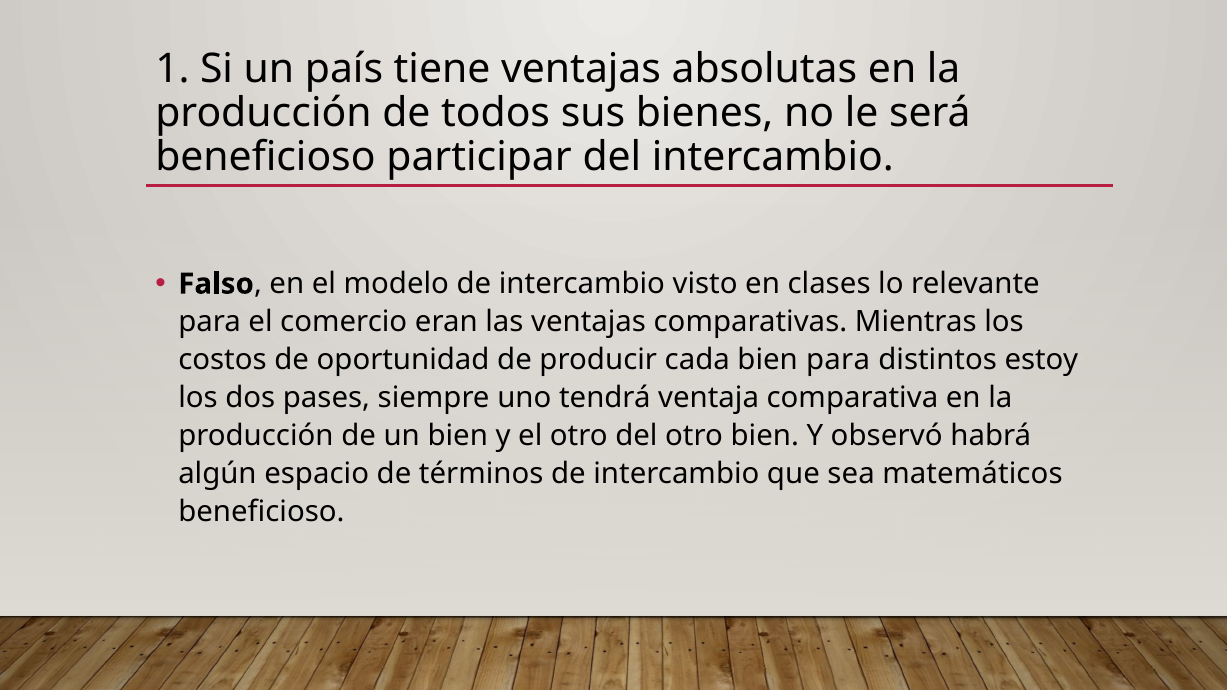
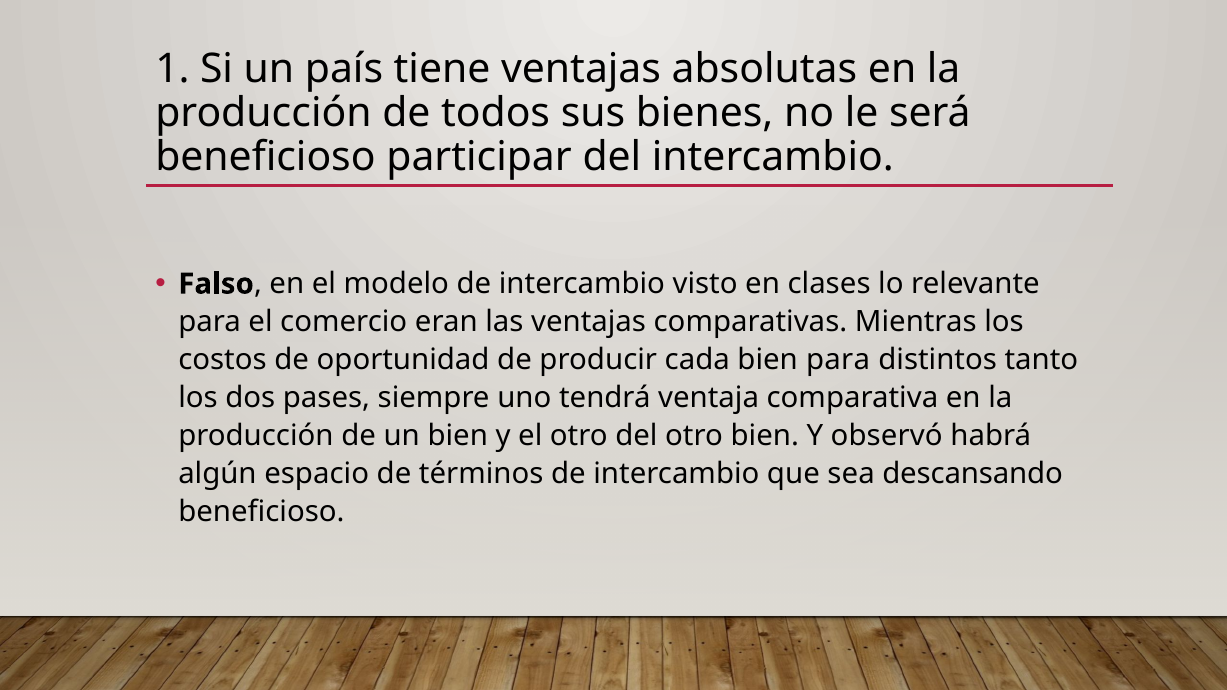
estoy: estoy -> tanto (1041, 360)
matemáticos: matemáticos -> descansando (973, 474)
